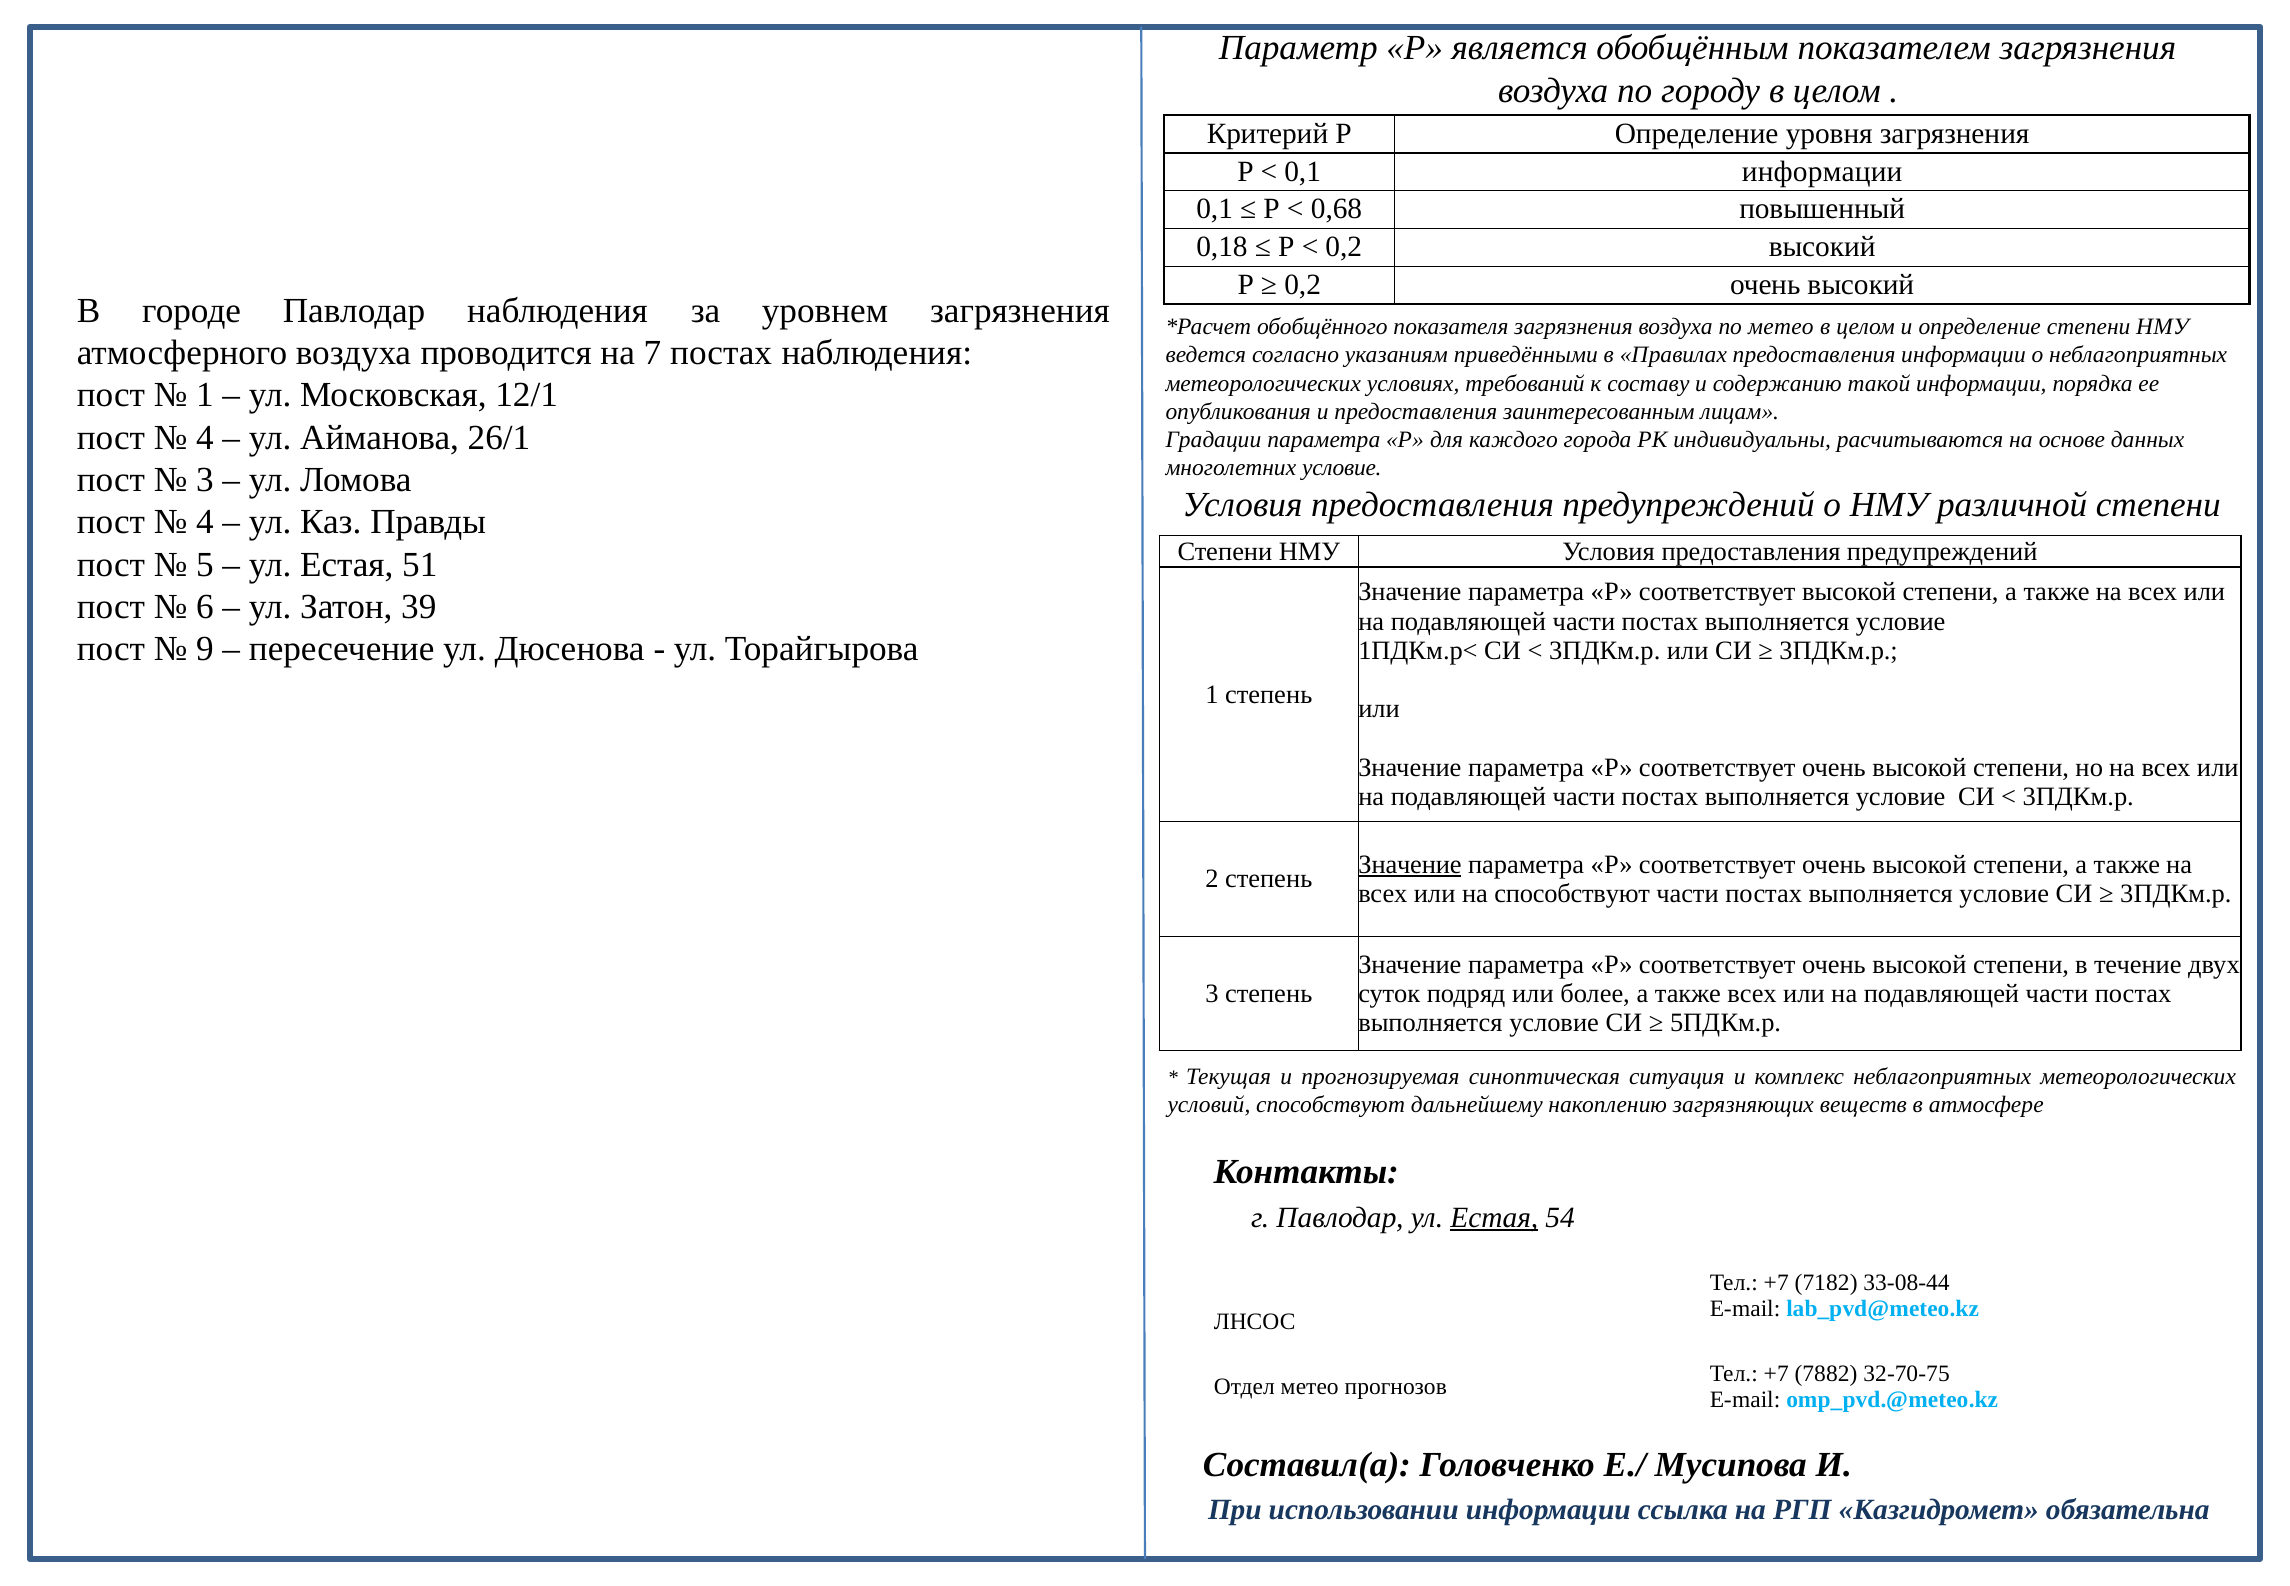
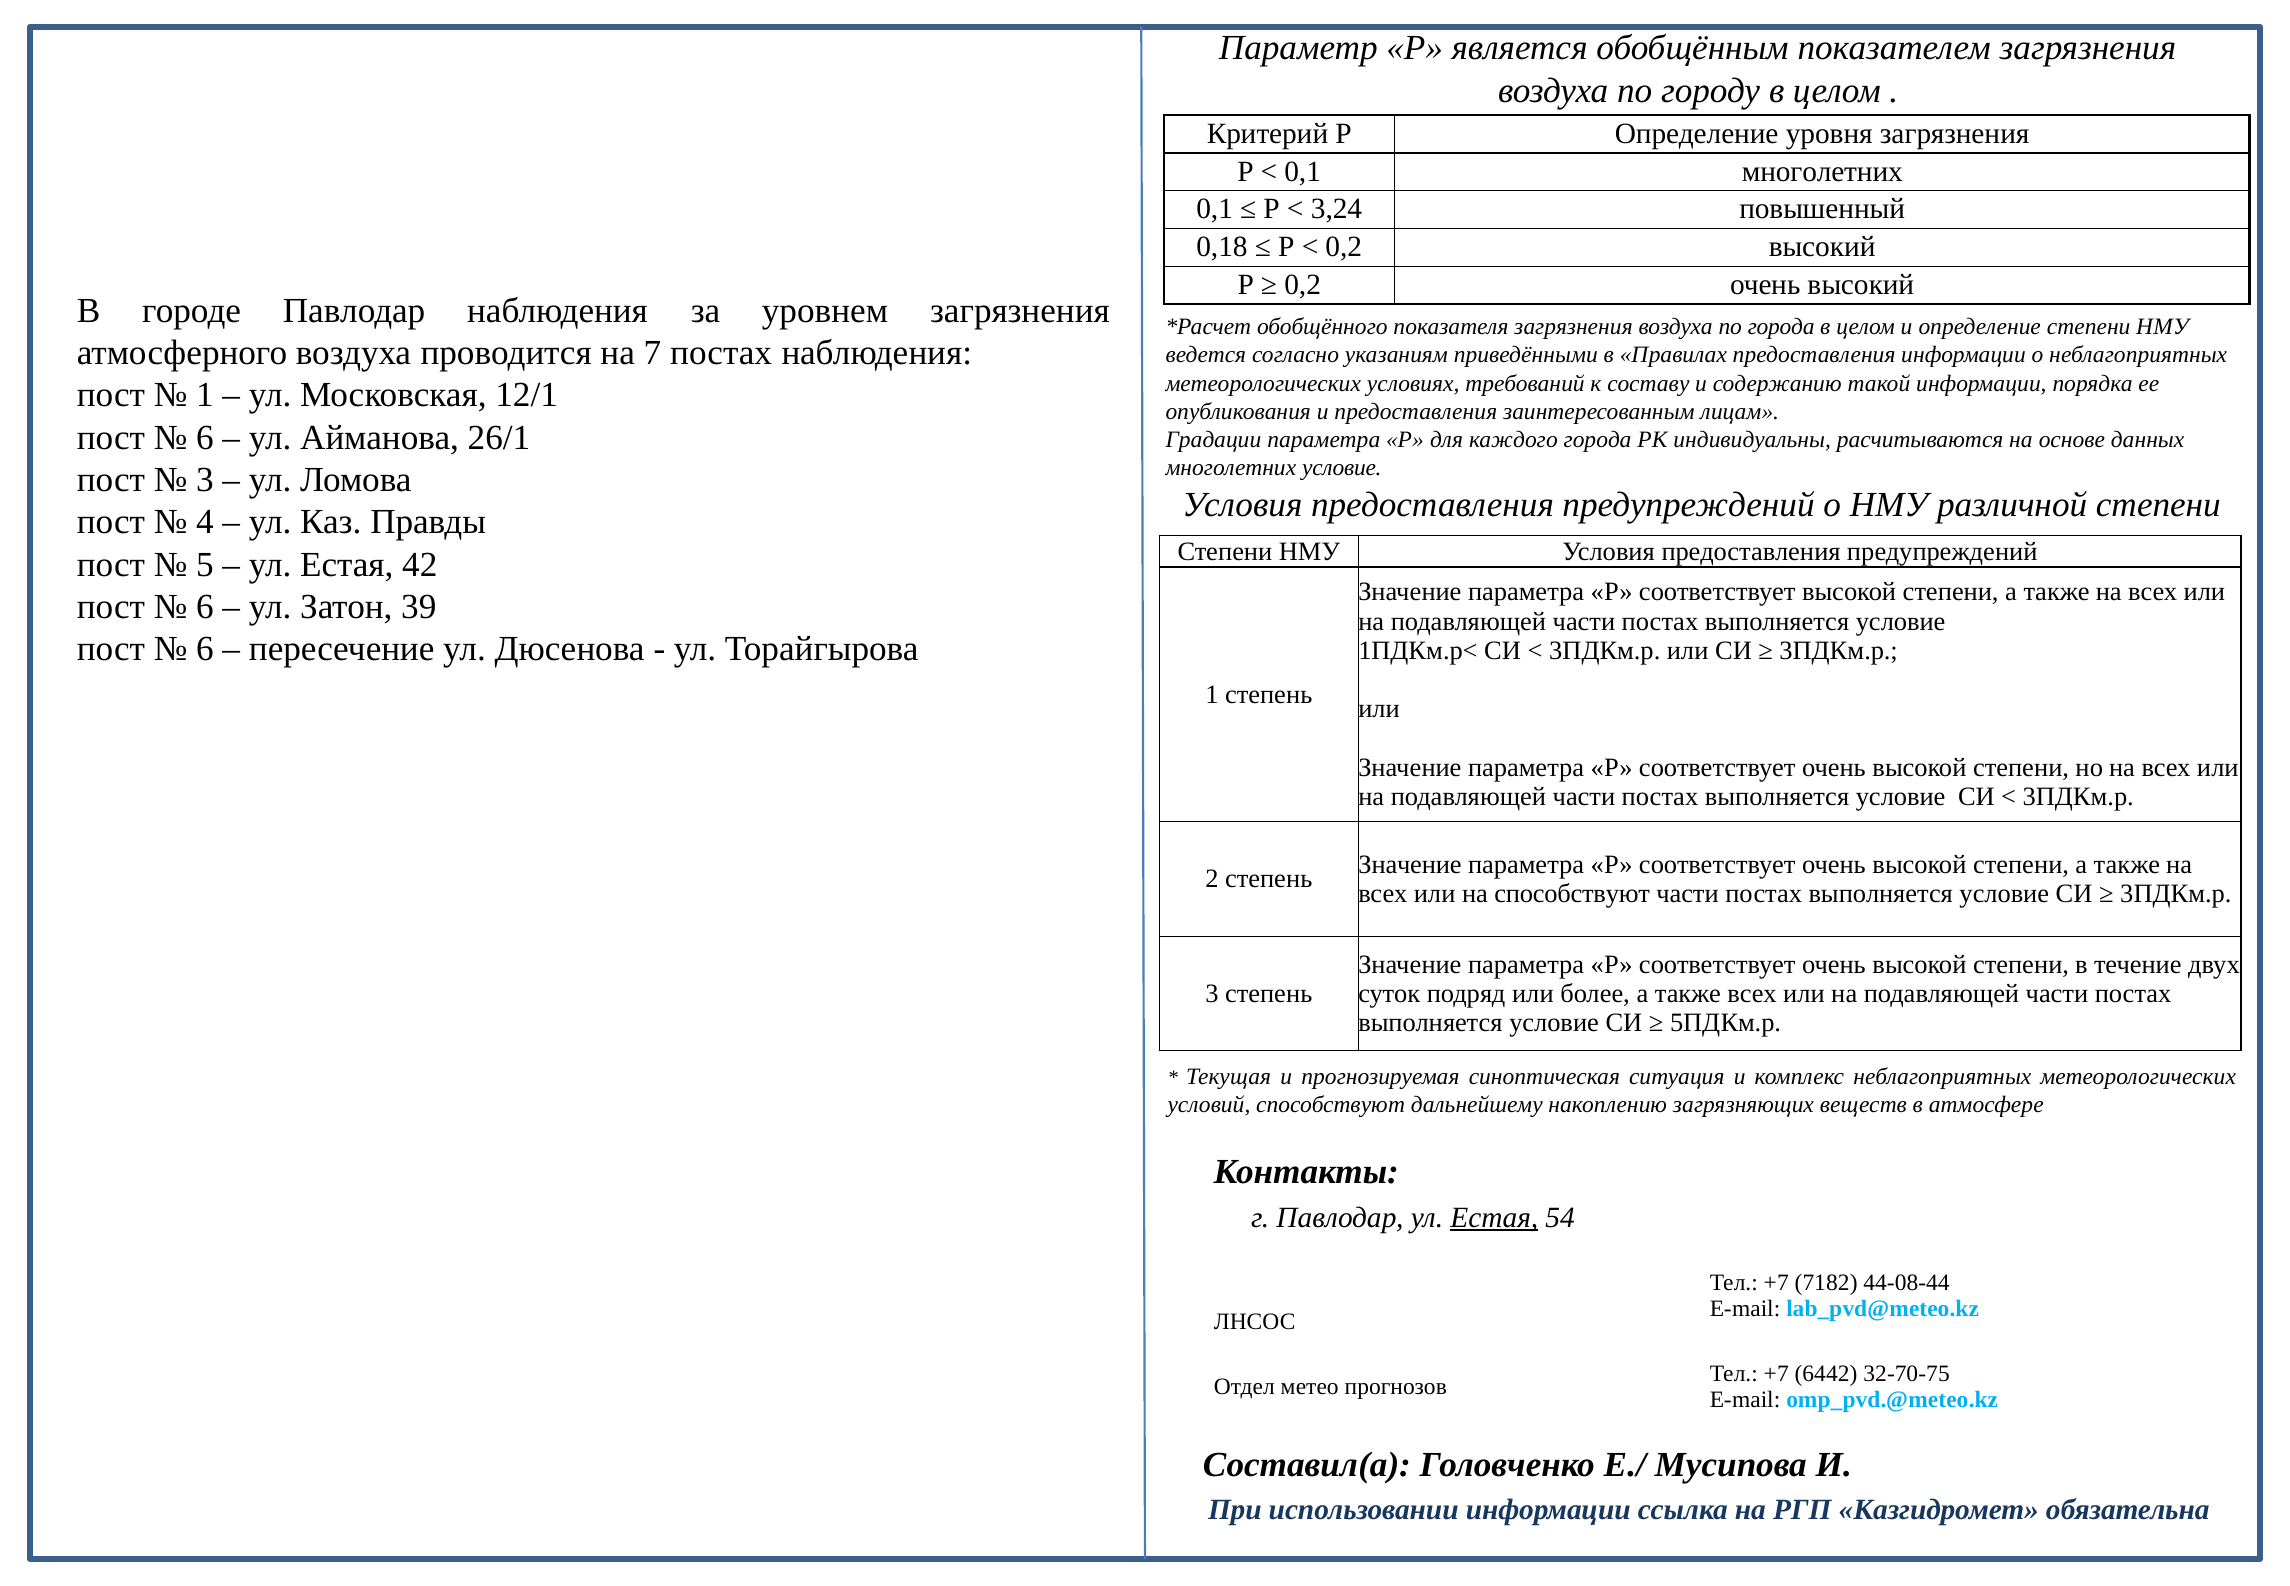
0,1 информации: информации -> многолетних (1822, 171)
0,68: 0,68 -> 3,24 (1337, 209)
по метео: метео -> города (1781, 327)
4: 4 -> 6 (205, 437)
51: 51 -> 42 (420, 564)
9: 9 -> 6 (205, 649)
Значение underline: present -> none (1410, 864)
33-08-44: 33-08-44 -> 44-08-44 (1907, 1282)
7882: 7882 -> 6442 (1826, 1373)
